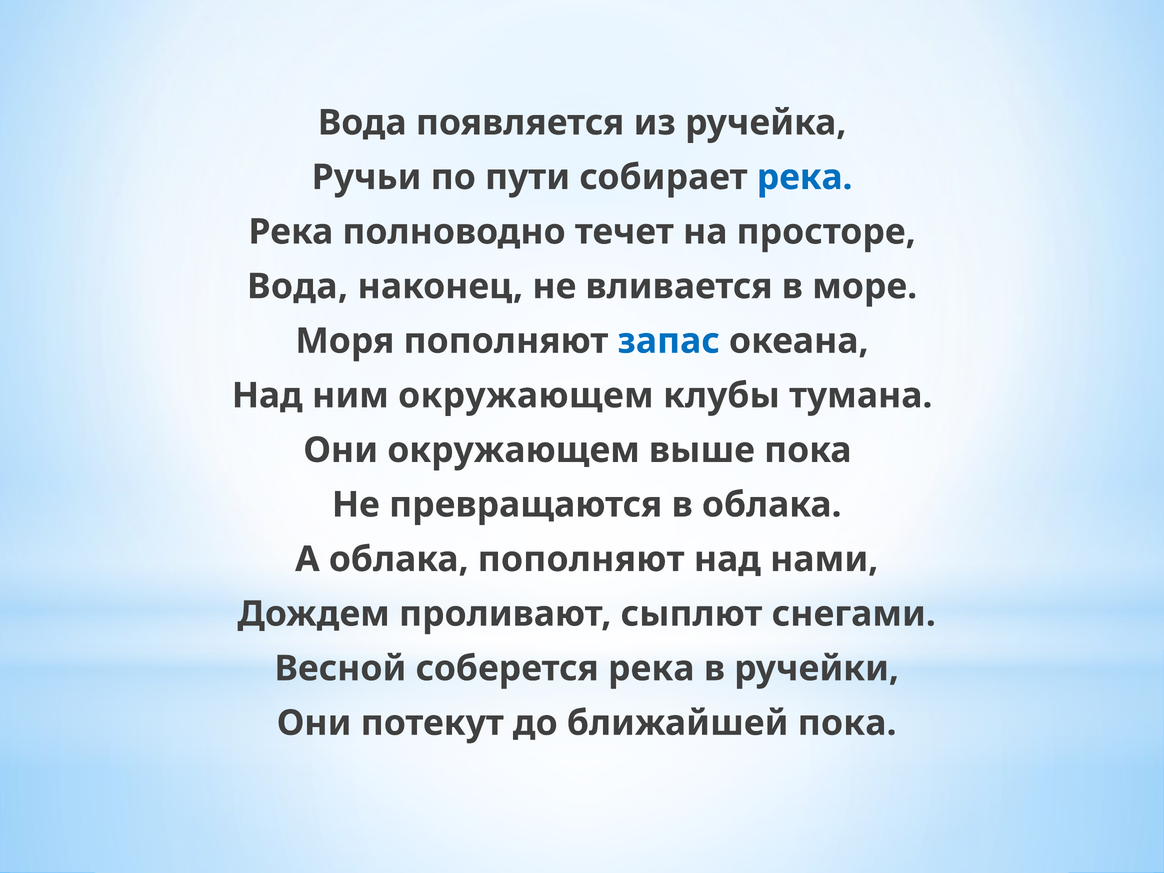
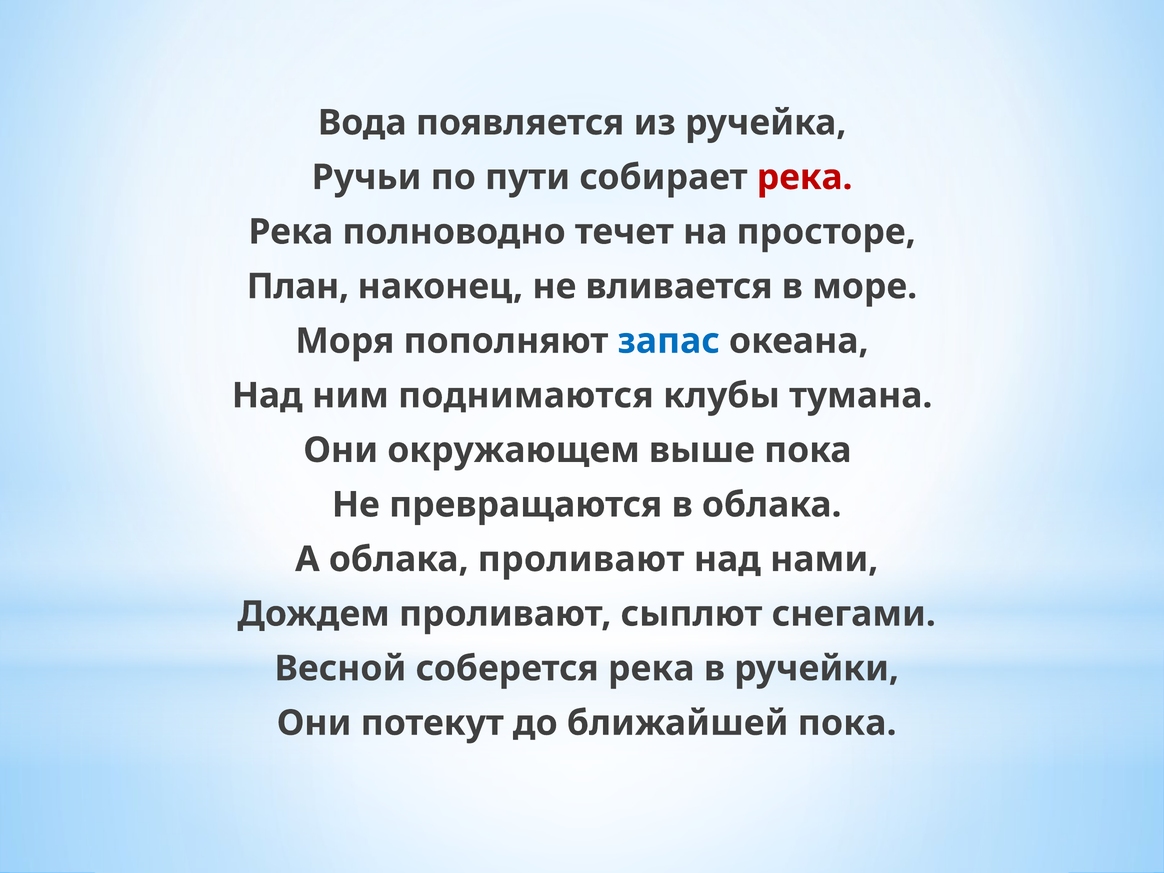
река colour: blue -> red (805, 177)
Вода: Вода -> План (298, 286)
ним окружающем: окружающем -> поднимаются (526, 396)
облака пополняют: пополняют -> проливают (581, 559)
